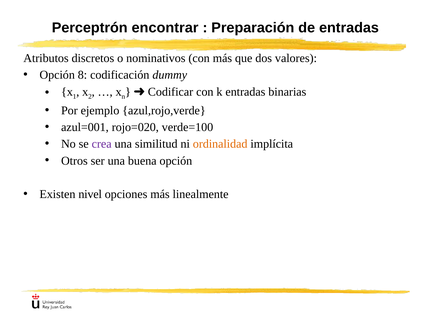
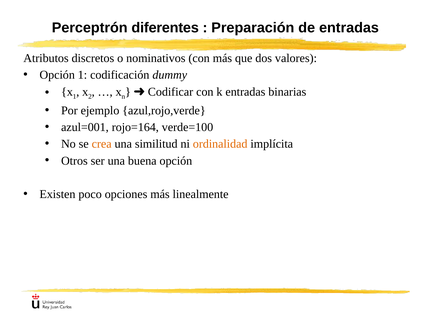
encontrar: encontrar -> diferentes (165, 28)
Opción 8: 8 -> 1 (82, 75)
rojo=020: rojo=020 -> rojo=164 (135, 127)
crea colour: purple -> orange (102, 144)
nivel: nivel -> poco (90, 194)
